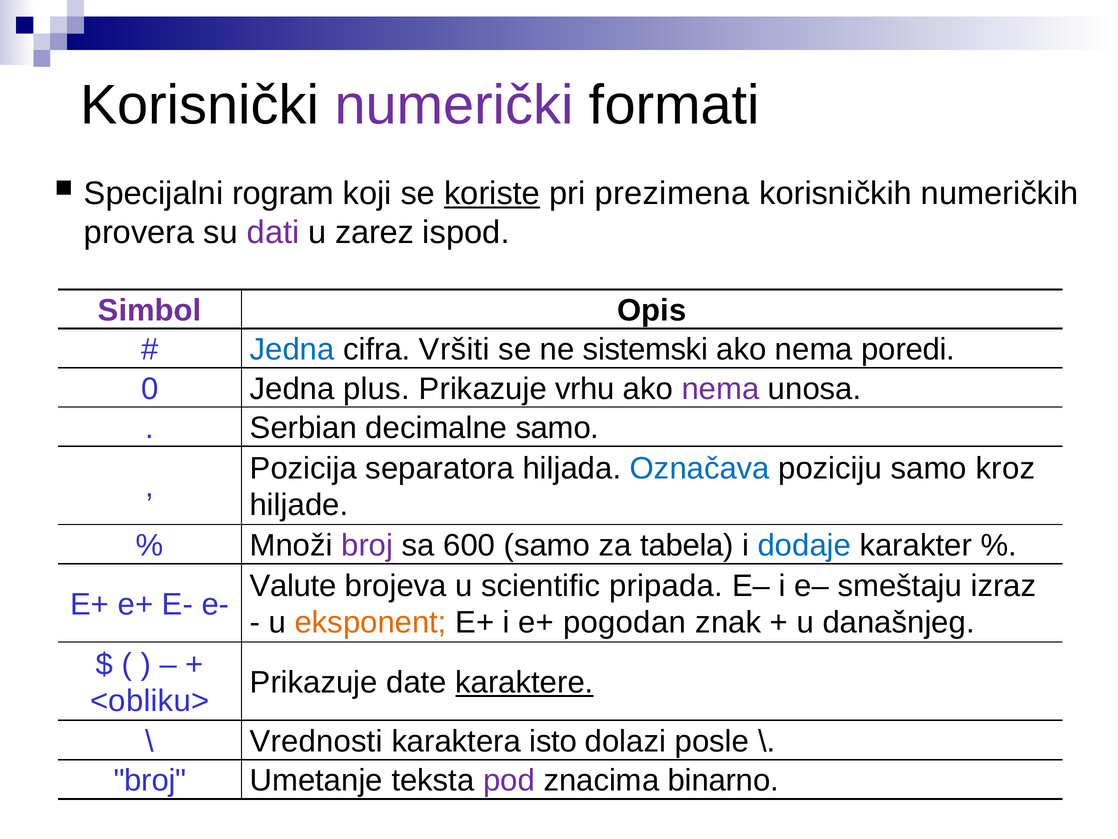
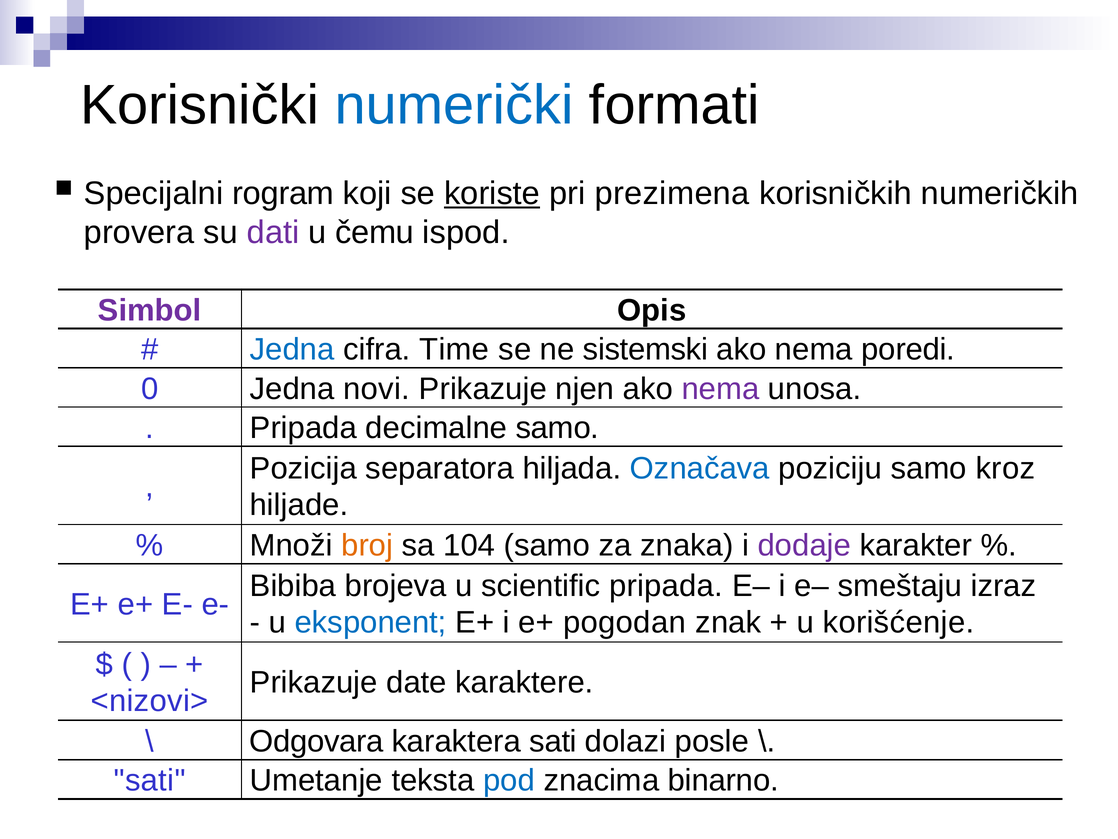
numerički colour: purple -> blue (454, 105)
zarez: zarez -> čemu (375, 232)
Vršiti: Vršiti -> Time (454, 349)
plus: plus -> novi (377, 389)
vrhu: vrhu -> njen (585, 389)
Serbian: Serbian -> Pripada (303, 428)
broj colour: purple -> orange (367, 545)
600: 600 -> 104 (469, 545)
tabela: tabela -> znaka (687, 545)
dodaje colour: blue -> purple (804, 545)
Valute: Valute -> Bibiba (293, 586)
eksponent colour: orange -> blue (371, 622)
današnjeg: današnjeg -> korišćenje (898, 622)
karaktere underline: present -> none (524, 682)
<obliku>: <obliku> -> <nizovi> (150, 700)
Vrednosti: Vrednosti -> Odgovara (316, 741)
karaktera isto: isto -> sati (553, 741)
broj: broj -> sati (150, 780)
pod colour: purple -> blue (509, 780)
